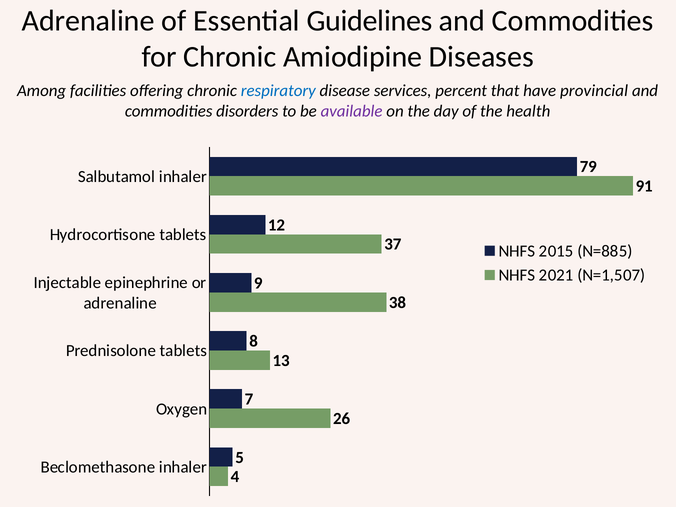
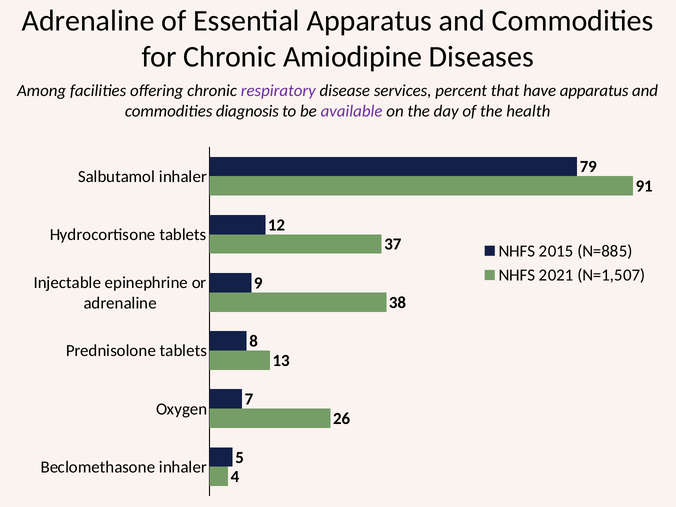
Essential Guidelines: Guidelines -> Apparatus (369, 21)
respiratory colour: blue -> purple (278, 91)
have provincial: provincial -> apparatus (594, 91)
disorders: disorders -> diagnosis (247, 111)
